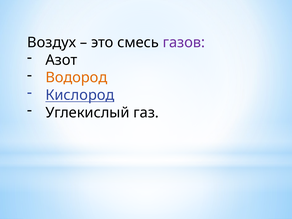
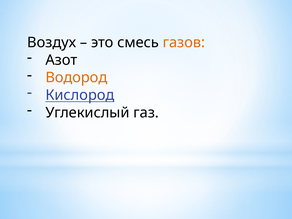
газов colour: purple -> orange (184, 43)
